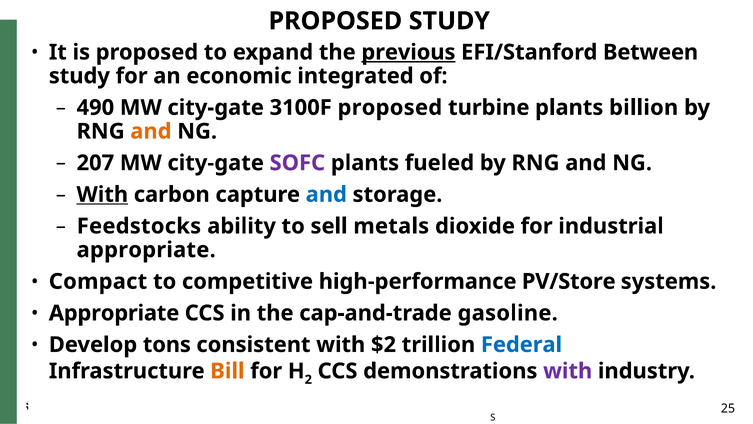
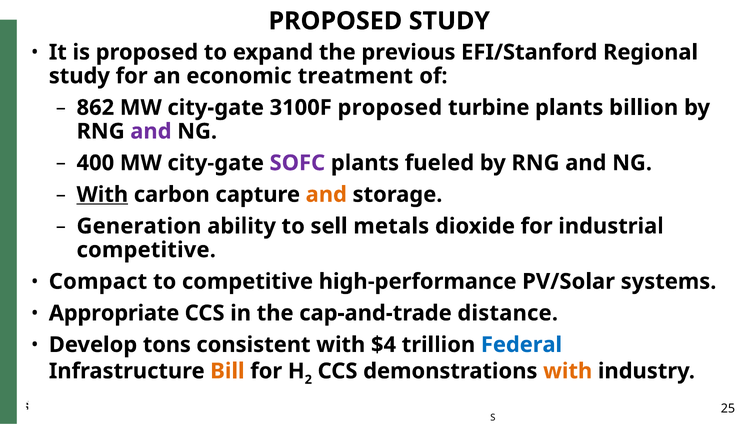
previous underline: present -> none (408, 52)
Between: Between -> Regional (650, 52)
integrated: integrated -> treatment (355, 76)
490: 490 -> 862 (95, 108)
and colour: orange -> purple (151, 131)
207: 207 -> 400 (95, 163)
and colour: blue -> orange (326, 194)
Feedstocks: Feedstocks -> Generation (139, 226)
appropriate: appropriate -> competitive (146, 250)
PV/Store: PV/Store -> PV/Solar (569, 281)
gasoline: gasoline -> distance (508, 313)
$2: $2 -> $4 (384, 344)
with colour: purple -> orange (568, 371)
